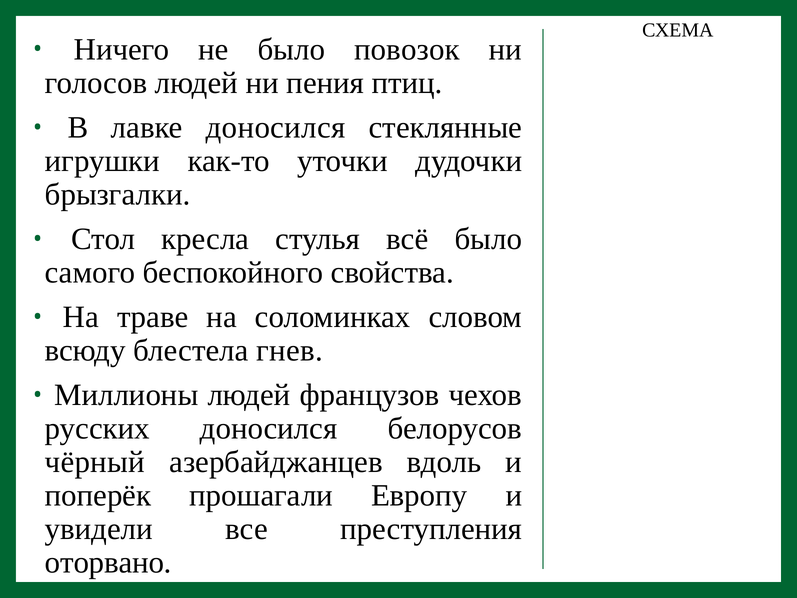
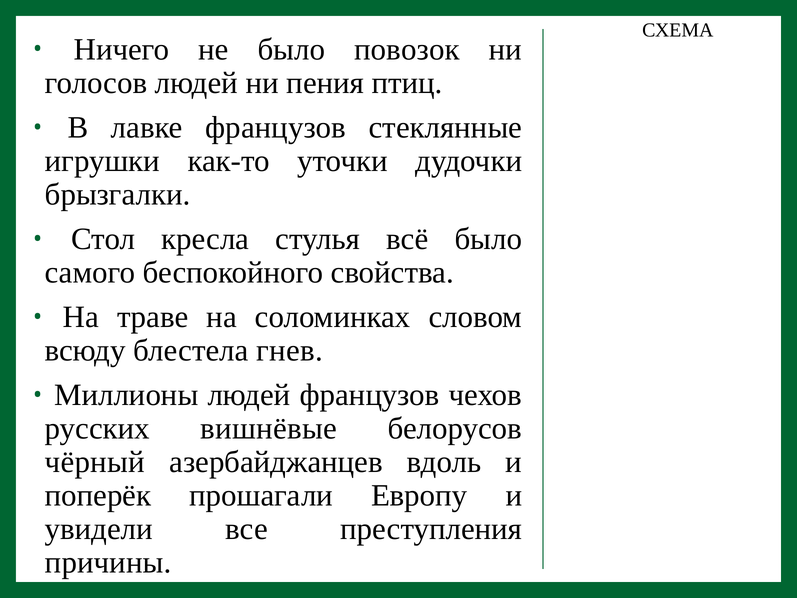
лавке доносился: доносился -> французов (276, 127)
русских доносился: доносился -> вишнёвые (269, 429)
оторвано: оторвано -> причины (108, 562)
